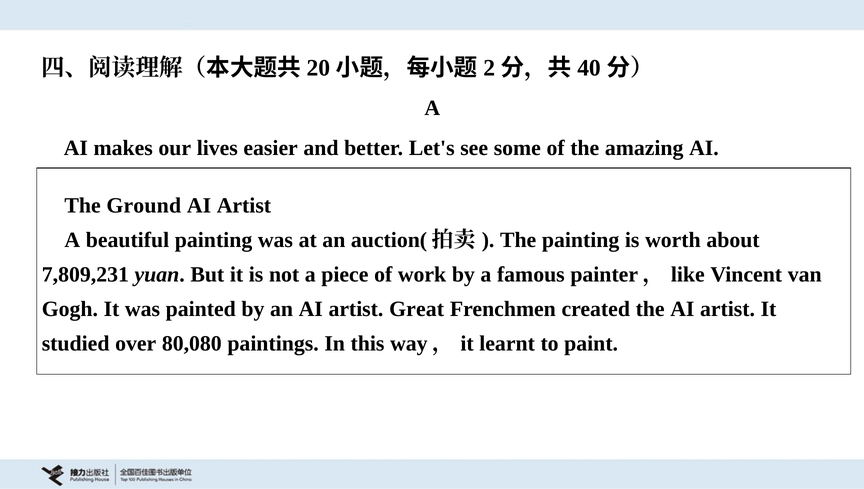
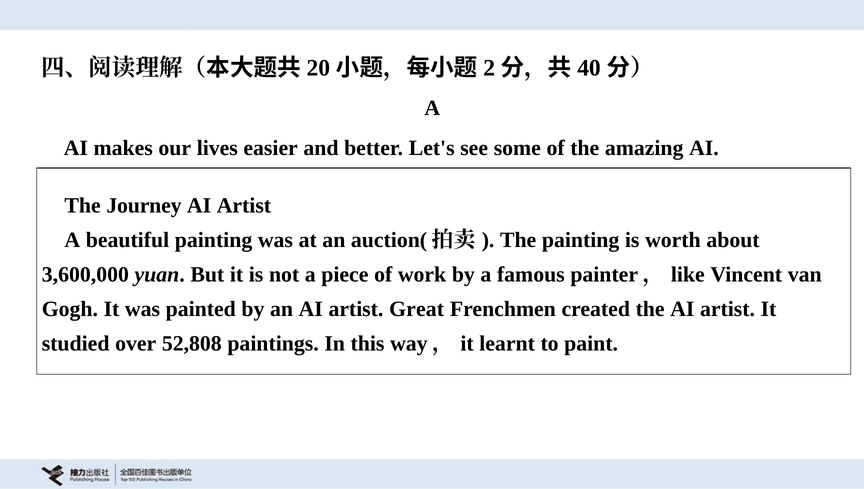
Ground: Ground -> Journey (144, 206)
7,809,231: 7,809,231 -> 3,600,000 (85, 274)
80,080: 80,080 -> 52,808 (192, 343)
